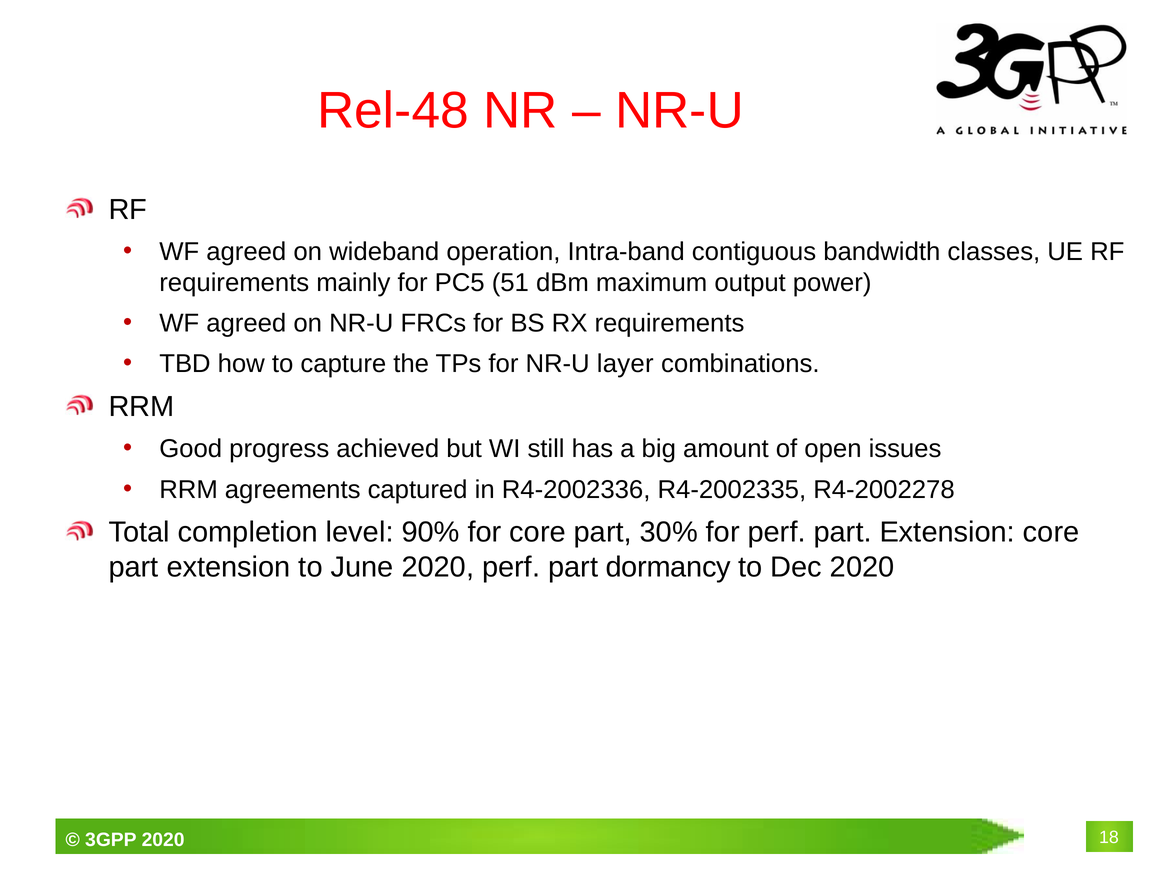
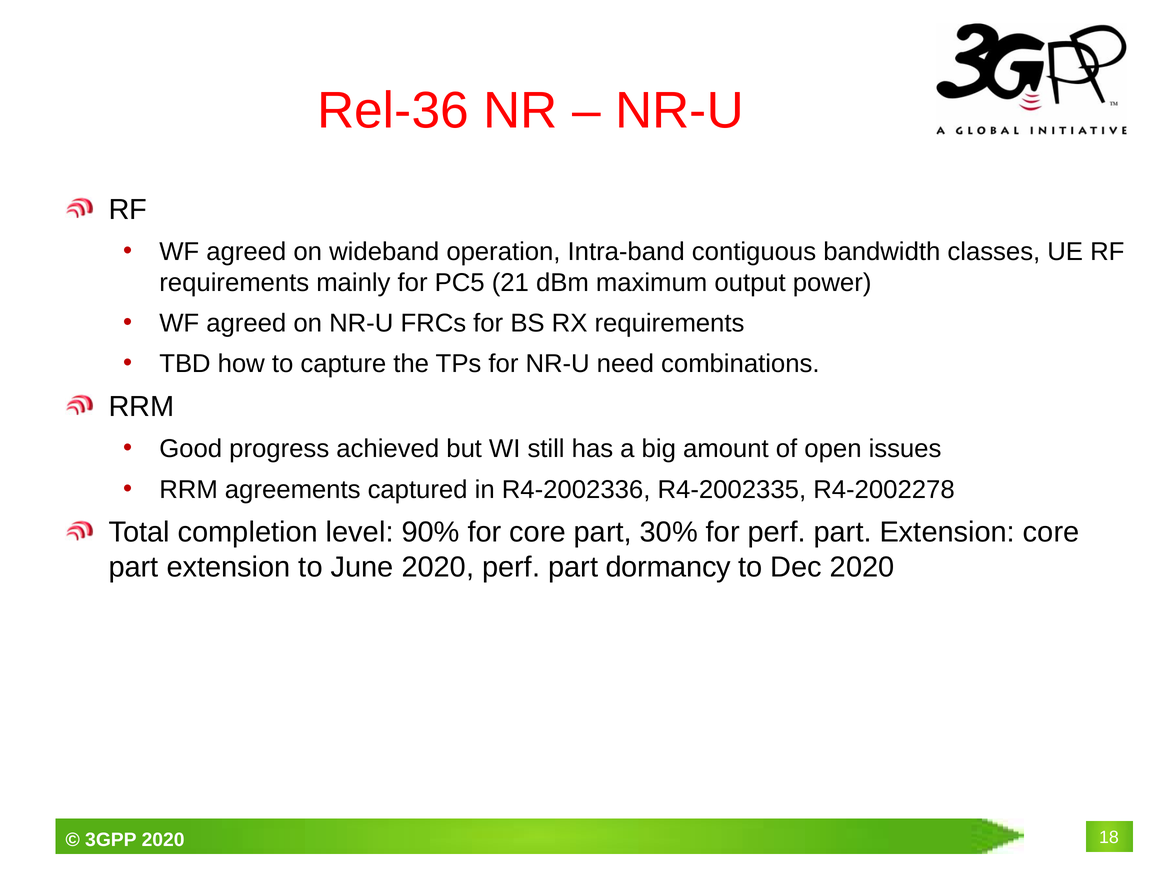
Rel-48: Rel-48 -> Rel-36 (393, 111)
51: 51 -> 21 (510, 283)
layer: layer -> need (625, 364)
